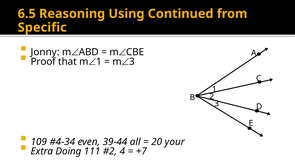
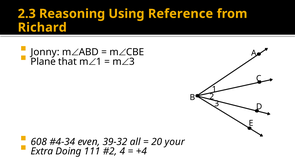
6.5: 6.5 -> 2.3 (27, 14)
Continued: Continued -> Reference (181, 14)
Specific: Specific -> Richard (42, 27)
Proof: Proof -> Plane (43, 62)
109: 109 -> 608 (39, 142)
39-44: 39-44 -> 39-32 (115, 142)
+7: +7 -> +4 (141, 151)
